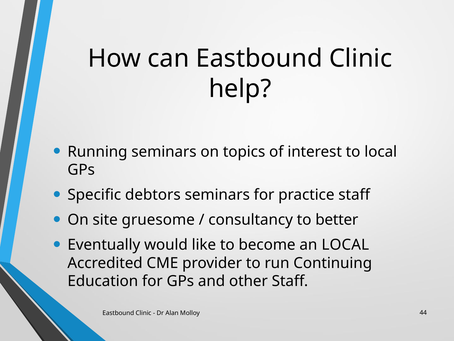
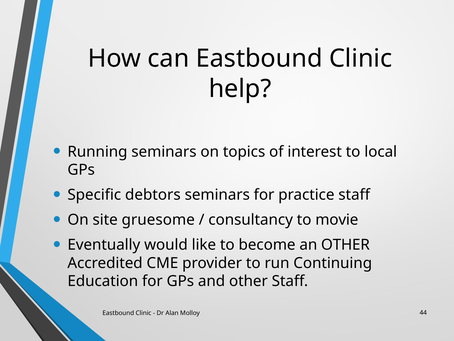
better: better -> movie (337, 220)
an LOCAL: LOCAL -> OTHER (345, 245)
